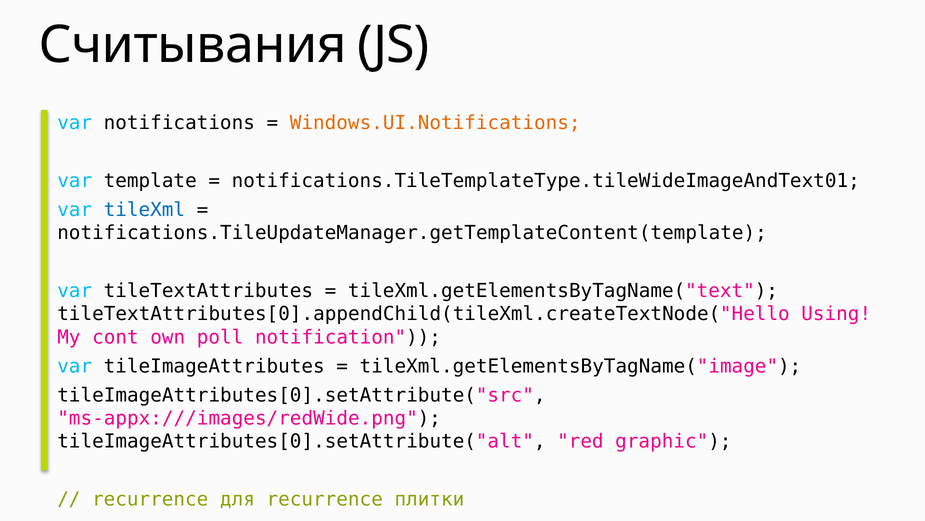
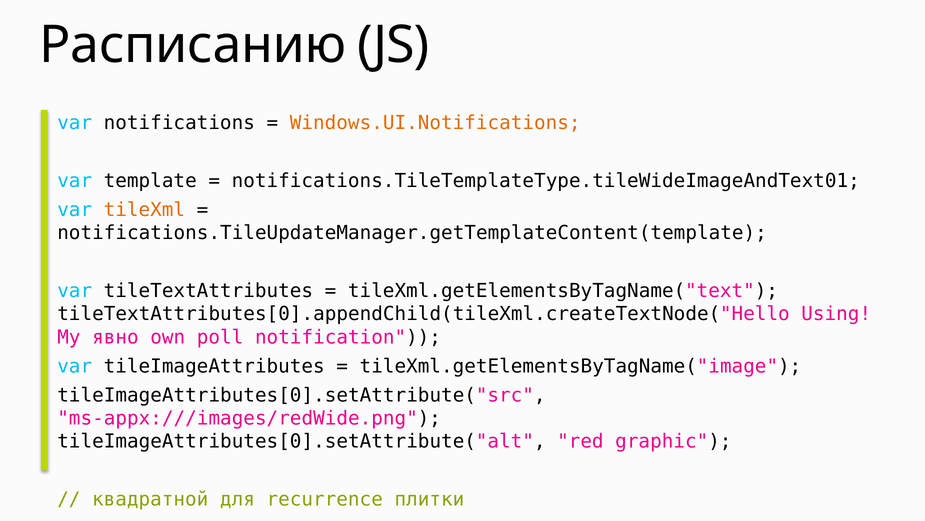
Считывания: Считывания -> Расписанию (193, 45)
tileXml colour: blue -> orange (144, 210)
cont: cont -> явно (115, 337)
recurrence: recurrence -> квадратной (150, 499)
